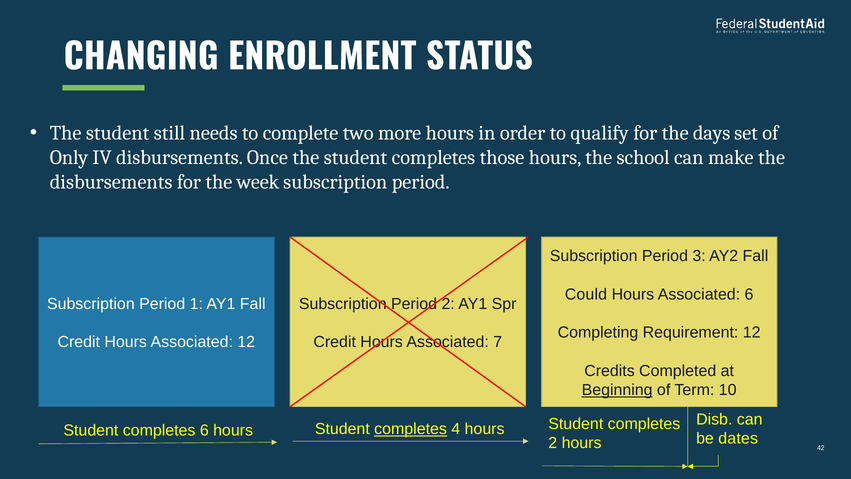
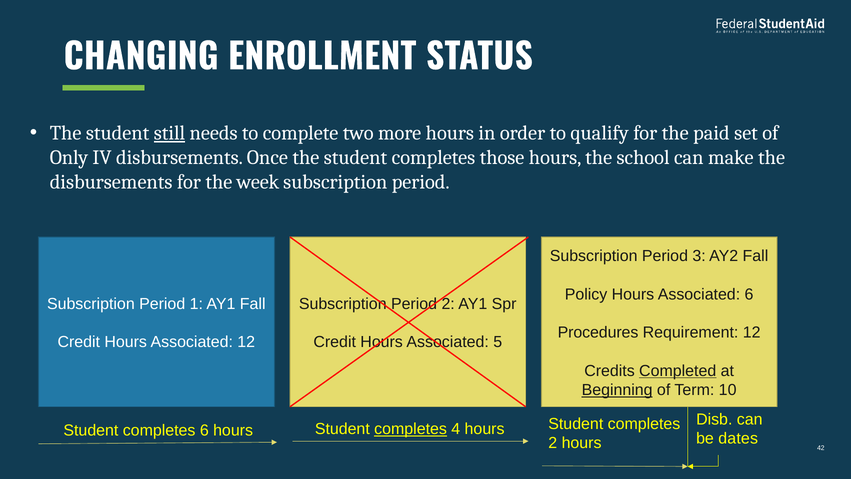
still underline: none -> present (169, 133)
days: days -> paid (711, 133)
Could: Could -> Policy (586, 294)
Completing: Completing -> Procedures (598, 332)
7: 7 -> 5 (498, 342)
Completed underline: none -> present (678, 371)
